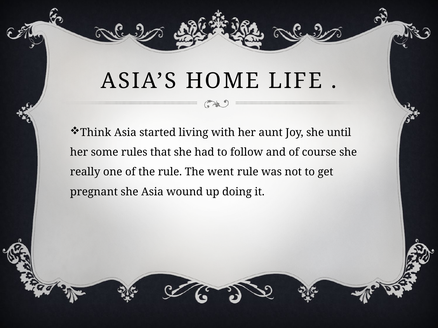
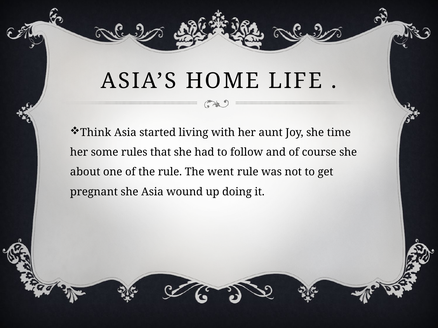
until: until -> time (339, 133)
really: really -> about (85, 172)
